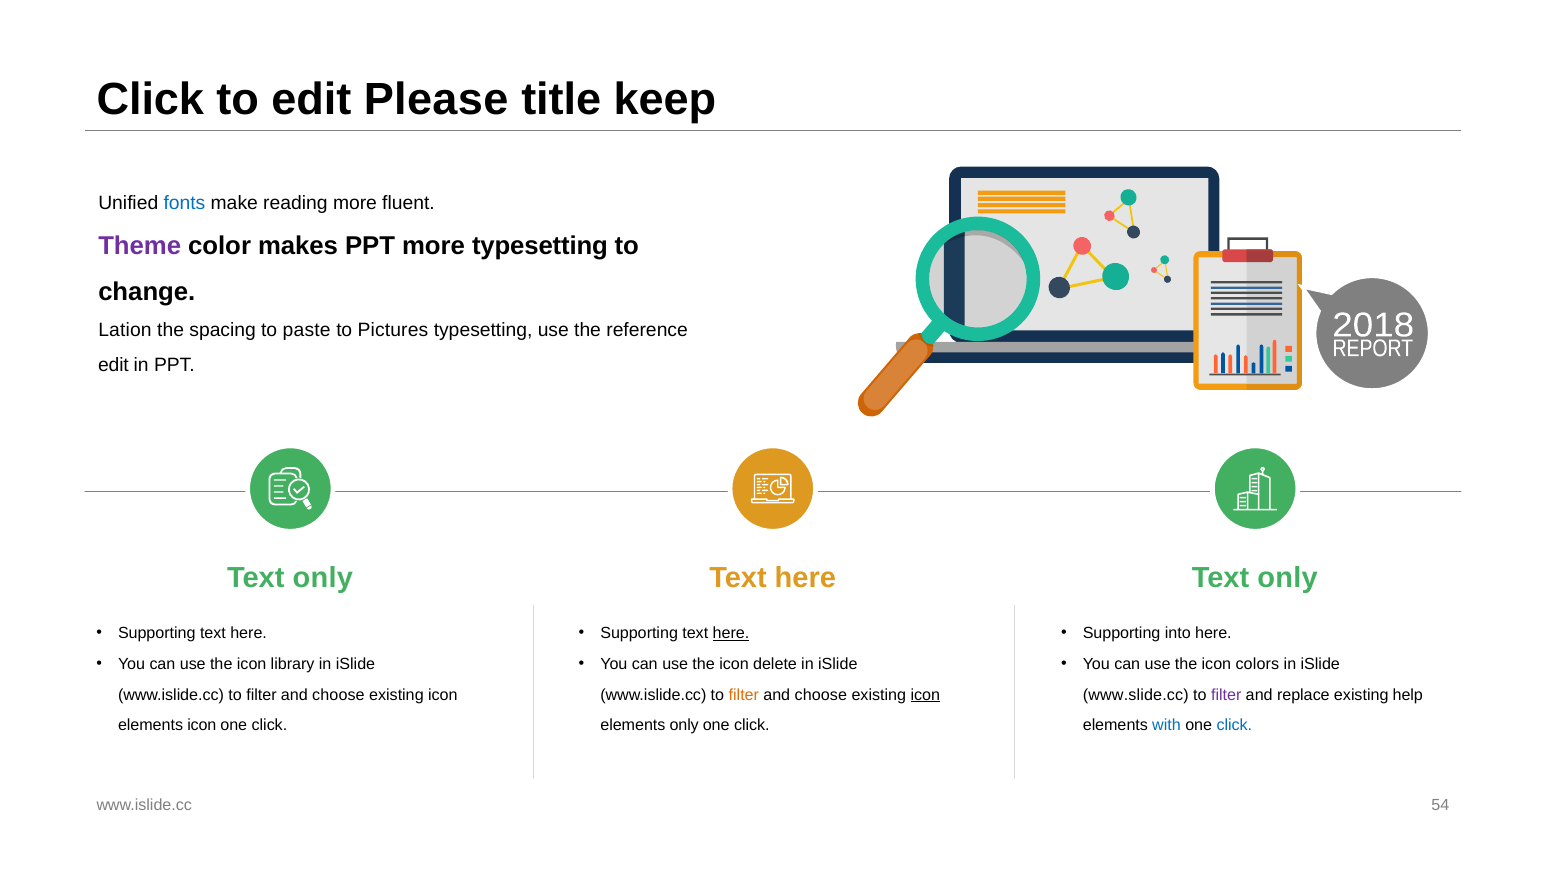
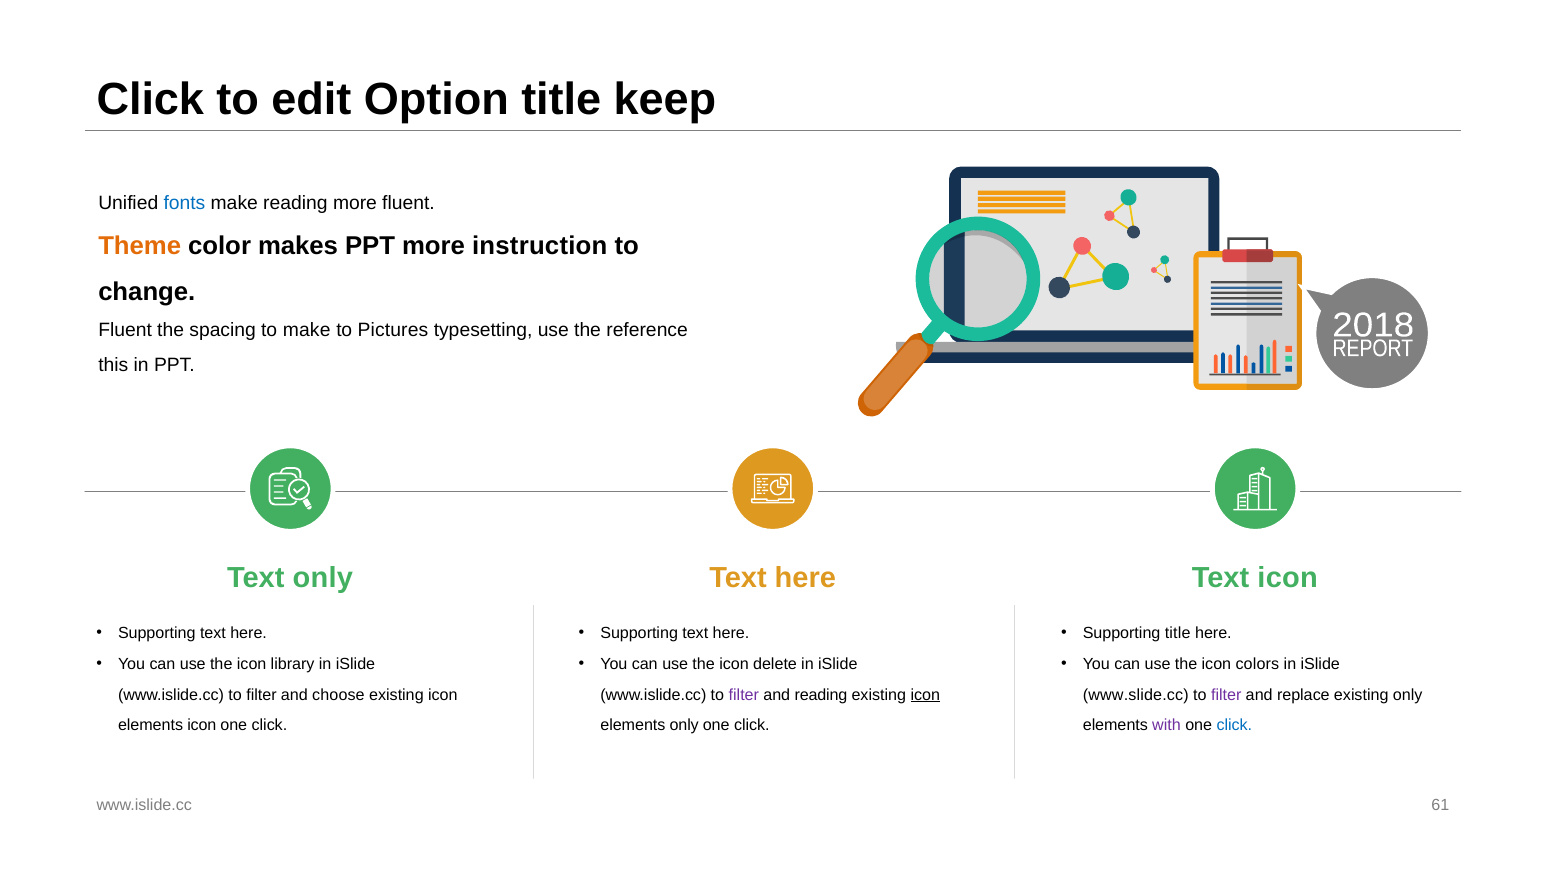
Please: Please -> Option (436, 100)
Theme colour: purple -> orange (140, 246)
more typesetting: typesetting -> instruction (540, 246)
Lation: Lation -> Fluent (125, 330)
to paste: paste -> make (307, 330)
edit: edit -> this (113, 365)
only: only -> icon (1288, 578)
here underline: present -> none (731, 634)
Supporting into: into -> title (1178, 634)
filter colour: orange -> purple (744, 695)
choose: choose -> reading (821, 695)
existing help: help -> only (1408, 695)
with colour: blue -> purple (1167, 726)
54: 54 -> 61 (1440, 806)
